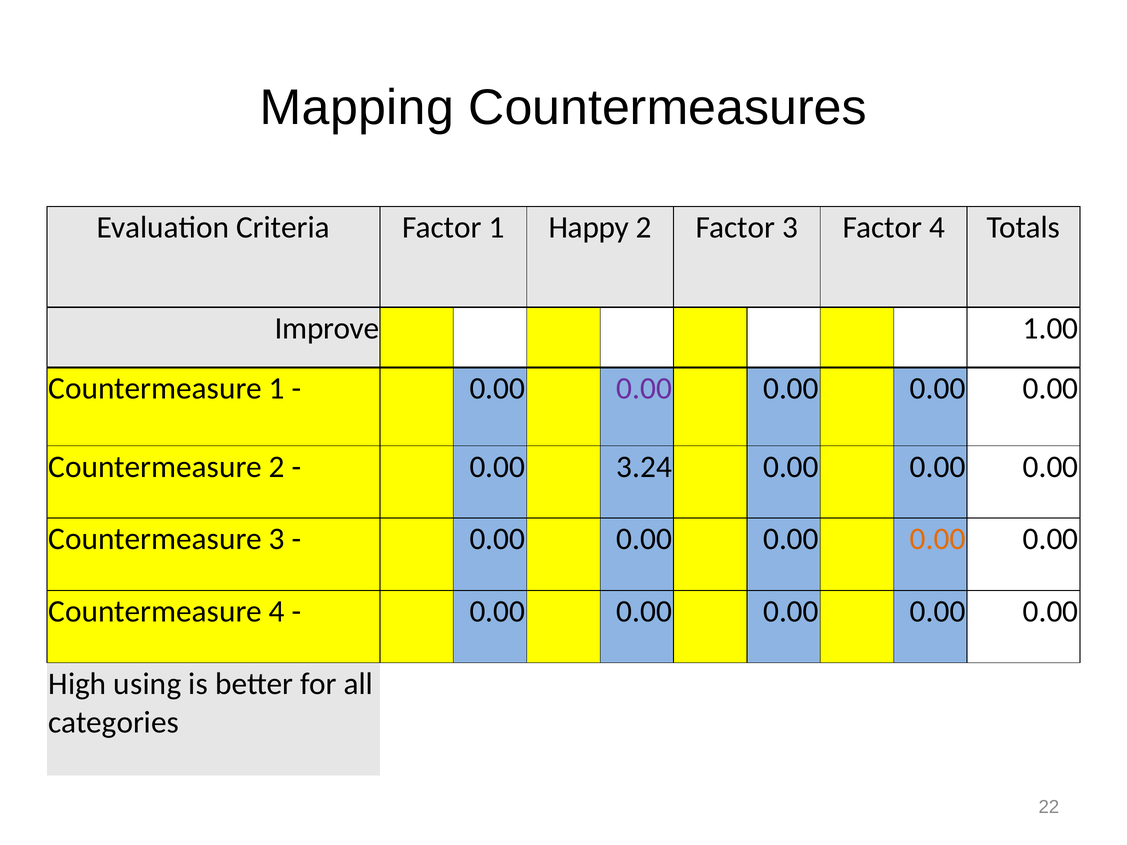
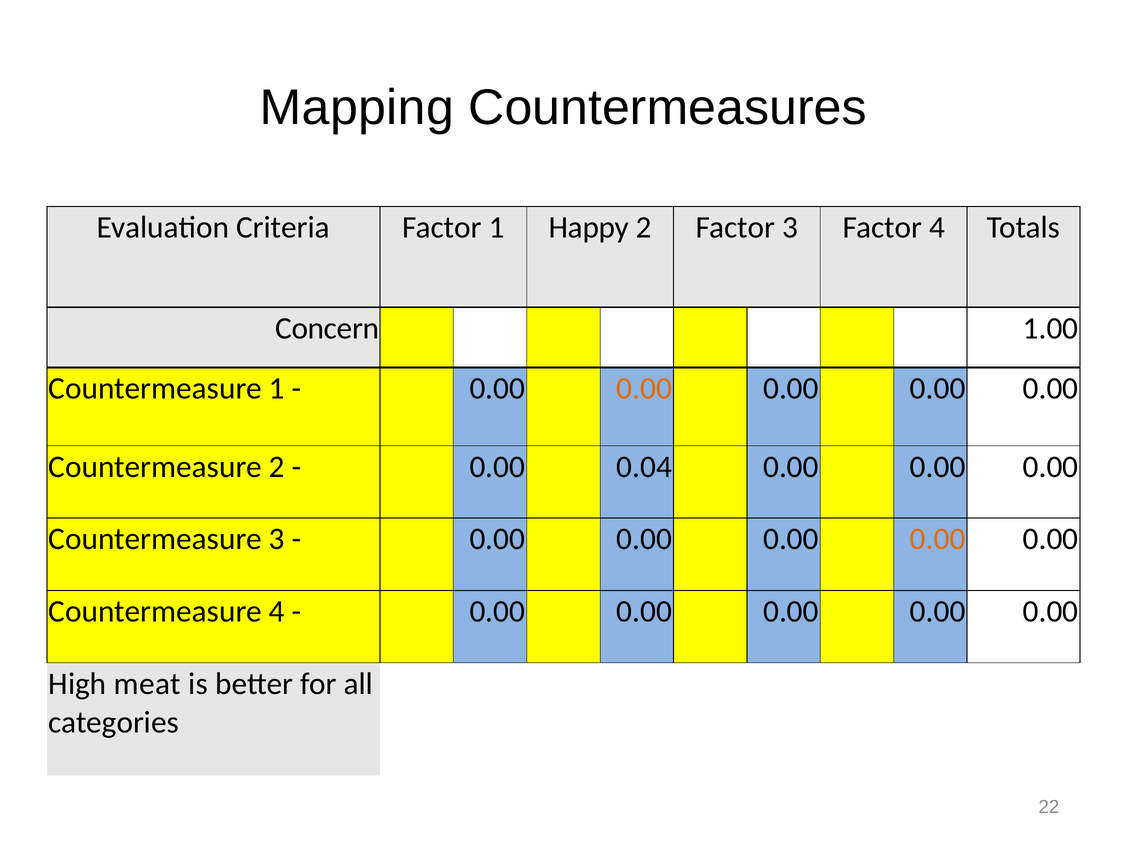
Improve: Improve -> Concern (327, 328)
0.00 colour: purple -> orange (644, 389)
3.24: 3.24 -> 0.04 (644, 467)
using: using -> meat (147, 684)
